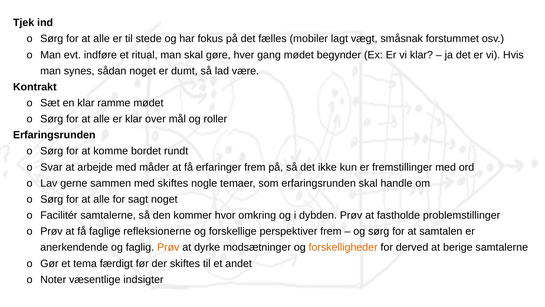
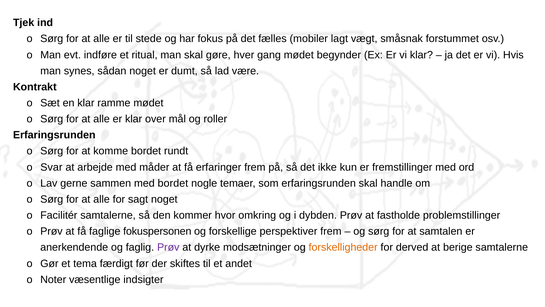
med skiftes: skiftes -> bordet (173, 183)
refleksionerne: refleksionerne -> fokuspersonen (157, 231)
Prøv colour: orange -> purple (168, 247)
